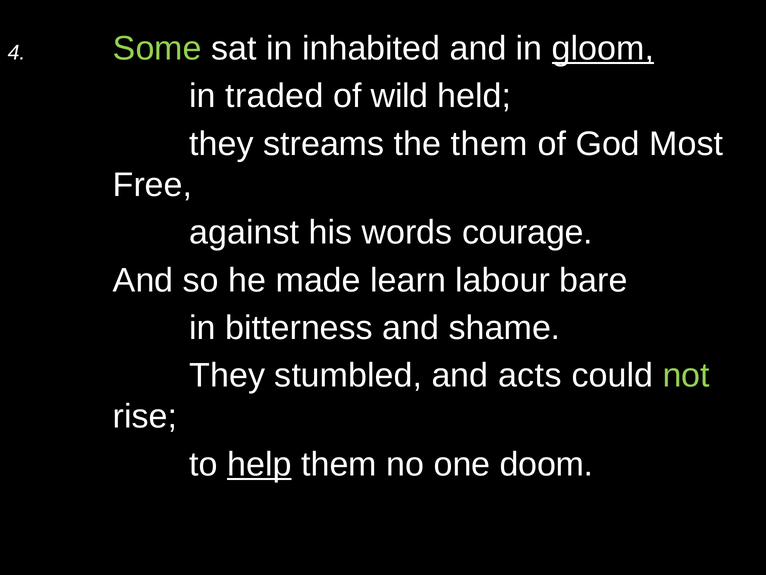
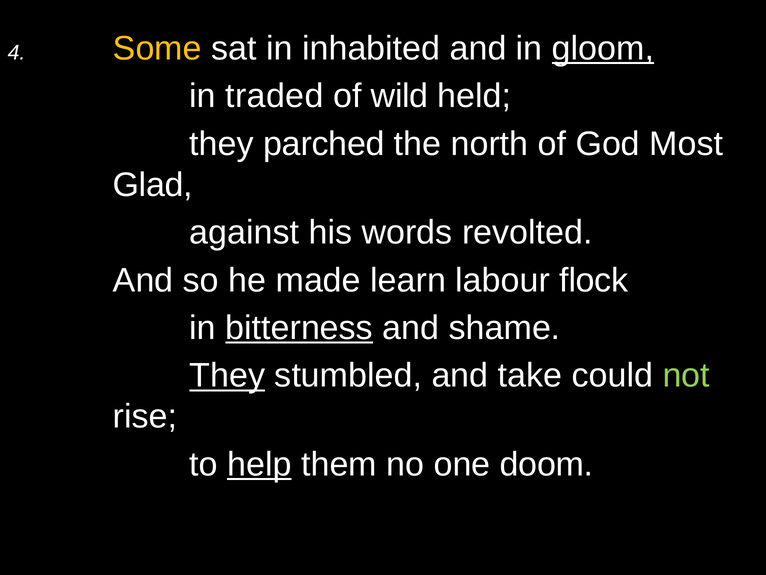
Some colour: light green -> yellow (157, 48)
streams: streams -> parched (324, 144)
the them: them -> north (489, 144)
Free: Free -> Glad (153, 185)
courage: courage -> revolted (527, 232)
bare: bare -> flock (594, 280)
bitterness underline: none -> present (299, 328)
They underline: none -> present (227, 375)
acts: acts -> take (530, 375)
